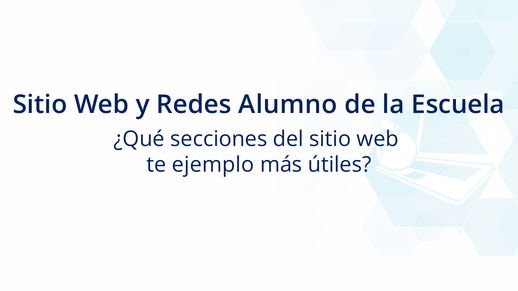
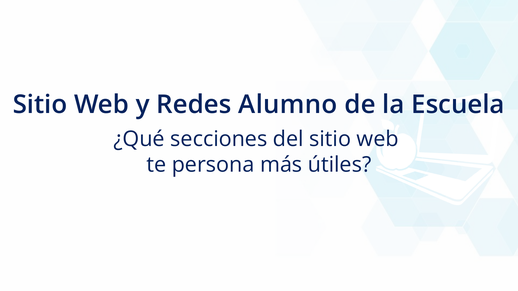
ejemplo: ejemplo -> persona (213, 165)
